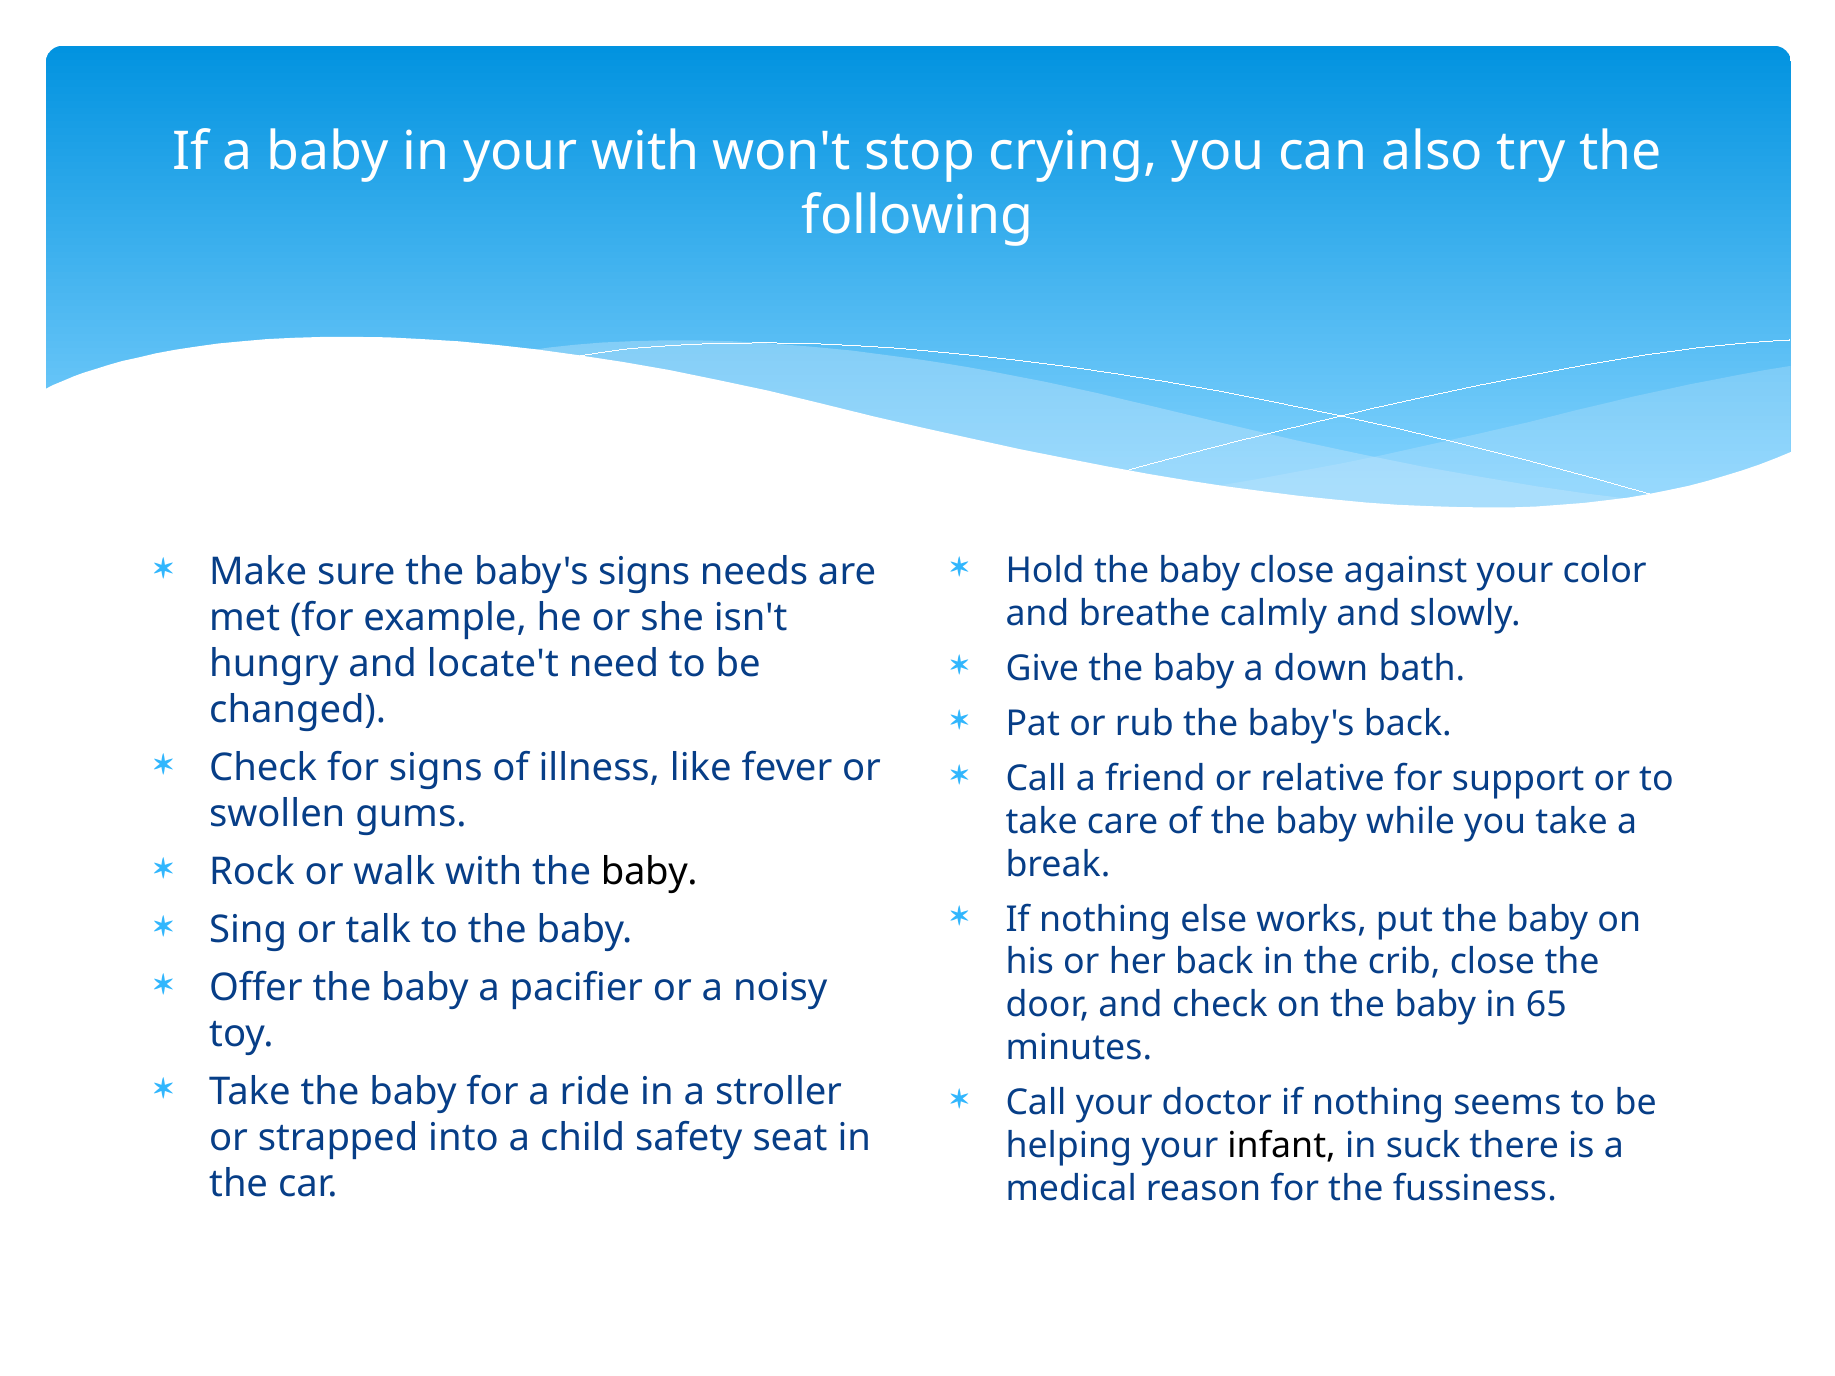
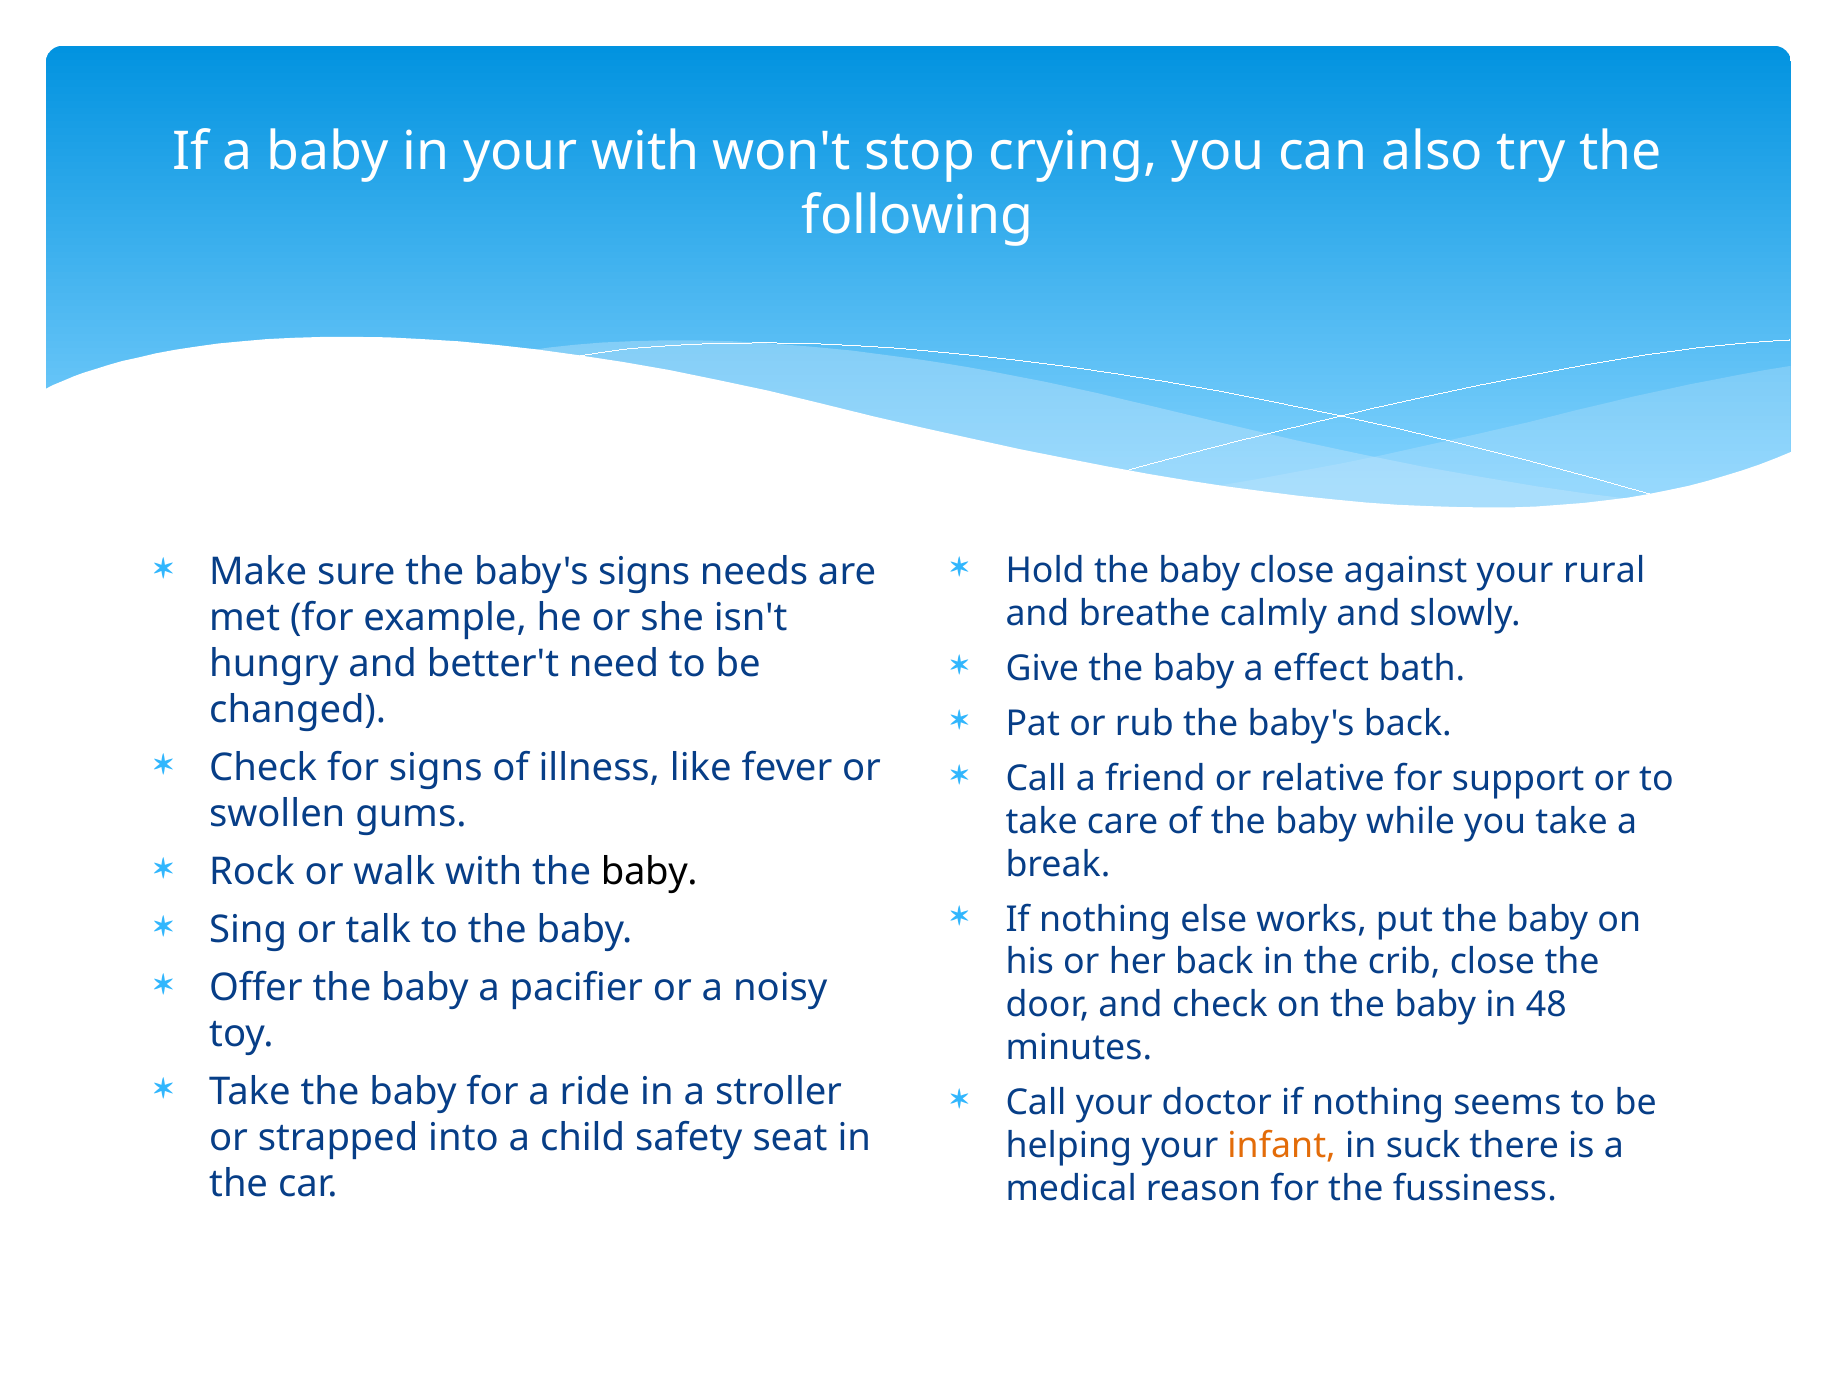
color: color -> rural (1604, 571)
down: down -> effect (1321, 669)
locate't: locate't -> better't (493, 664)
65: 65 -> 48 (1546, 1005)
infant colour: black -> orange (1282, 1146)
